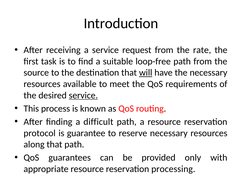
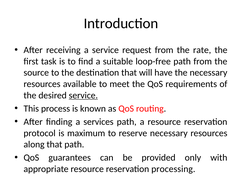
will underline: present -> none (146, 72)
difficult: difficult -> services (98, 121)
guarantee: guarantee -> maximum (86, 133)
